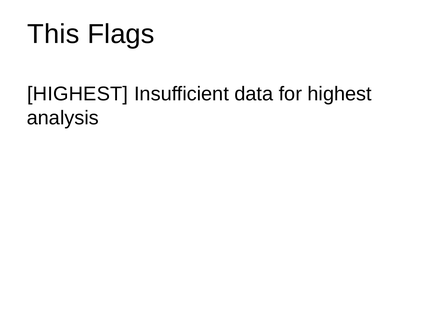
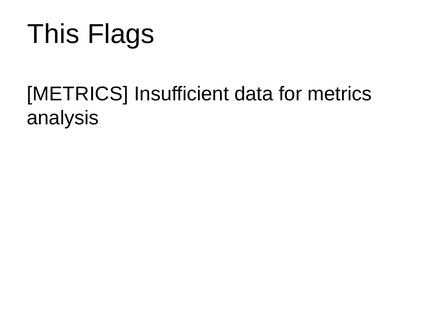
HIGHEST: HIGHEST -> METRICS (78, 94)
for highest: highest -> metrics (340, 94)
